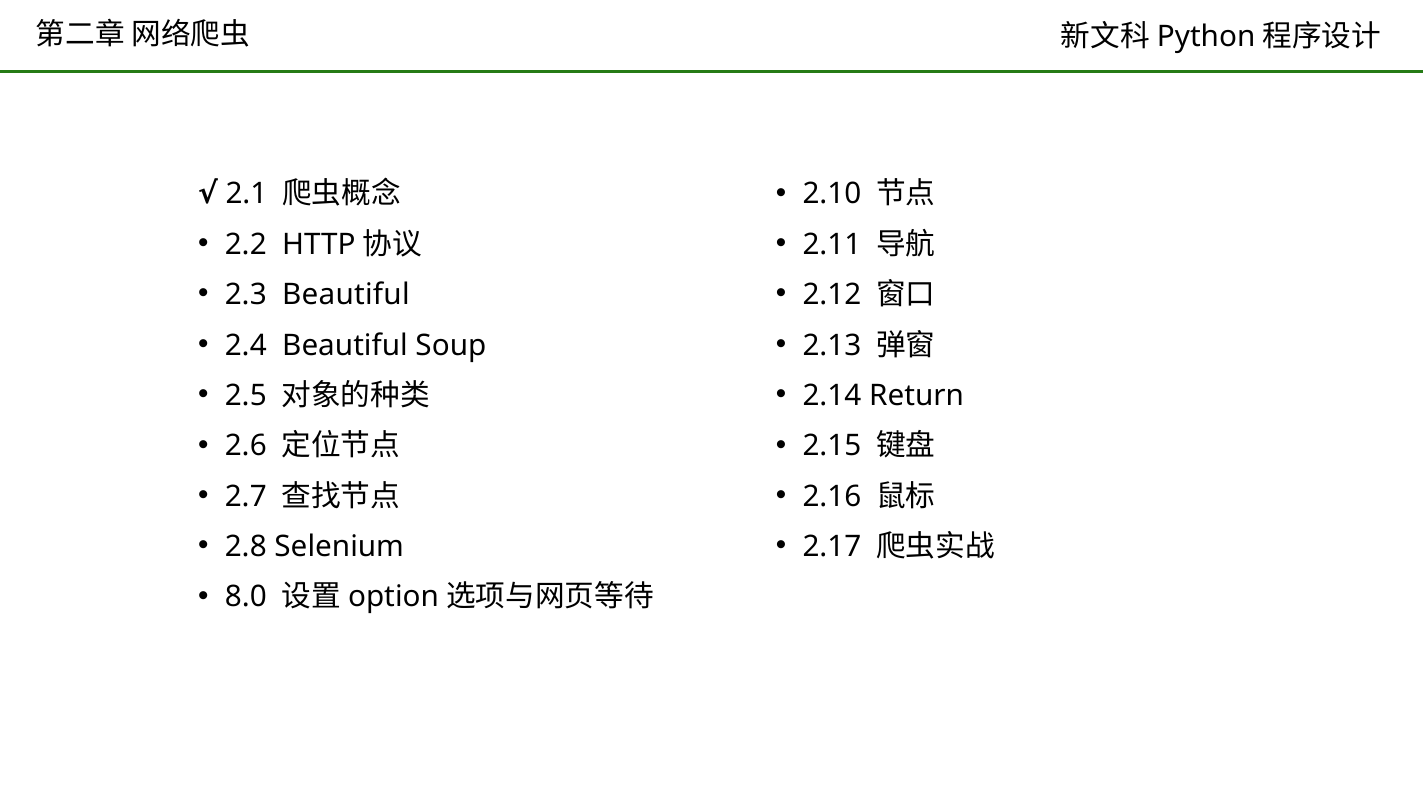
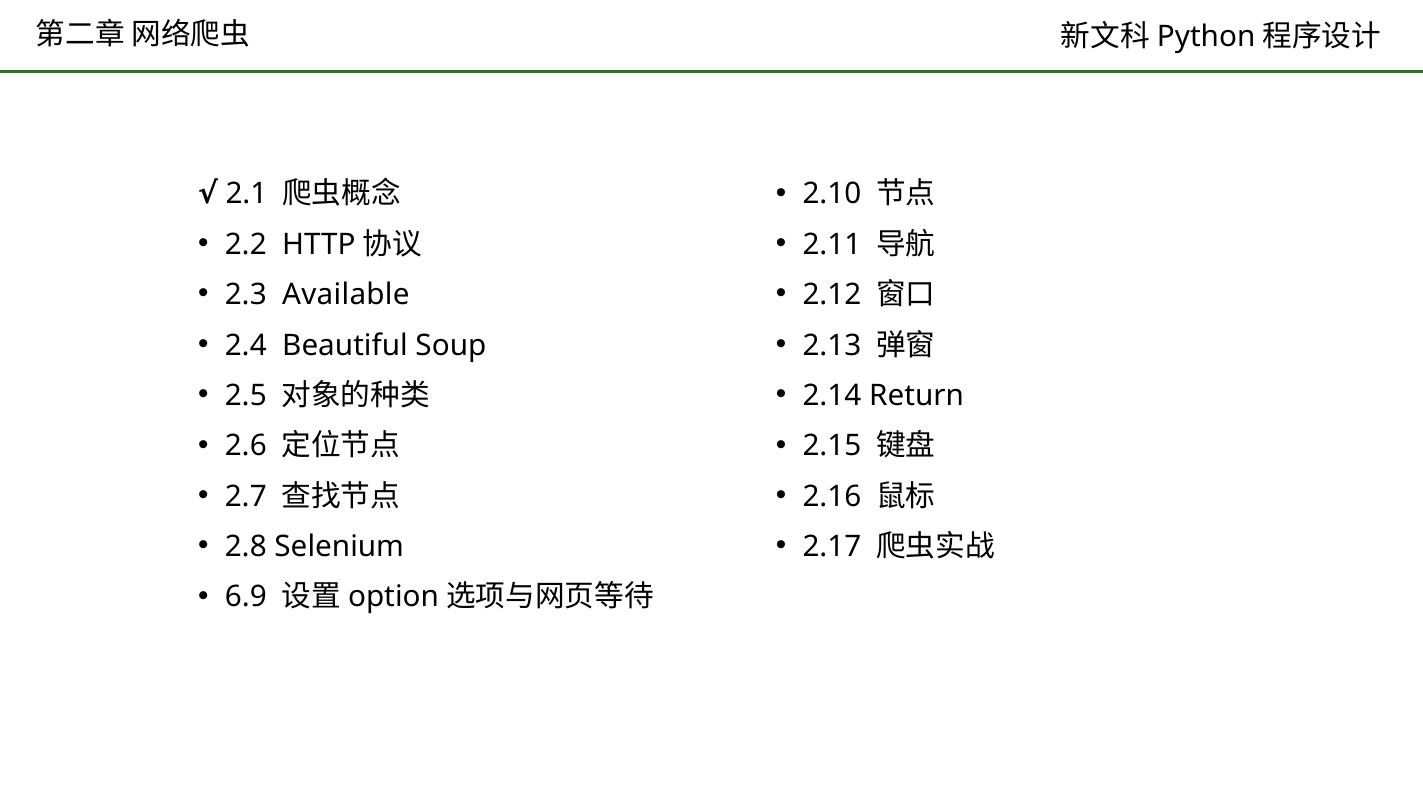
2.3 Beautiful: Beautiful -> Available (346, 295)
8.0: 8.0 -> 6.9 (246, 598)
